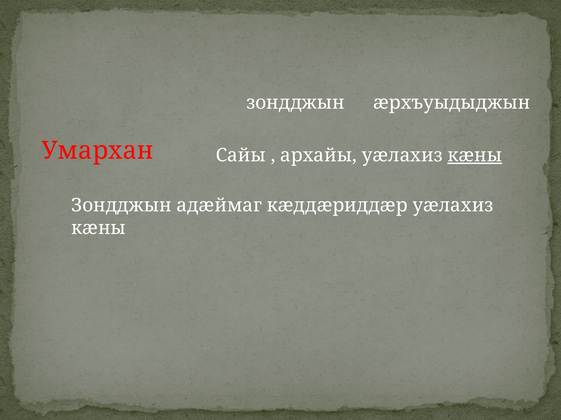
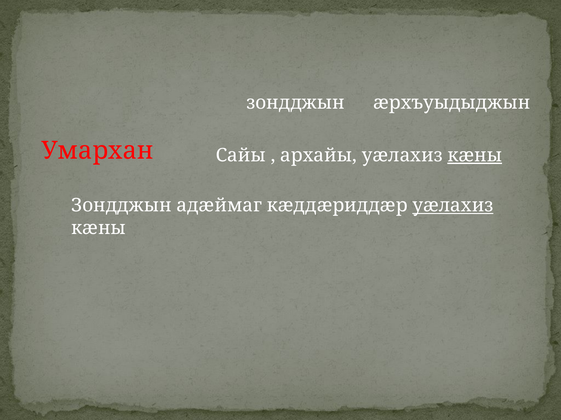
уӕлахиз underline: none -> present (453, 206)
